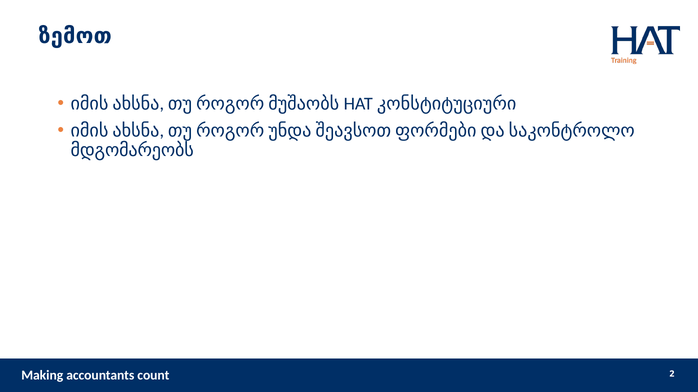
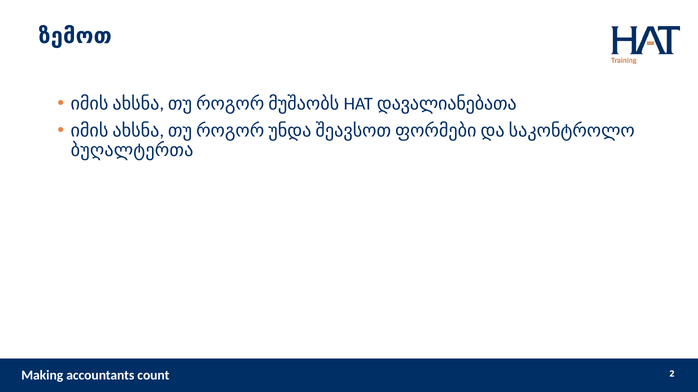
კონსტიტუციური: კონსტიტუციური -> დავალიანებათა (447, 104)
მდგომარეობს: მდგომარეობს -> ბუღალტერთა (132, 150)
